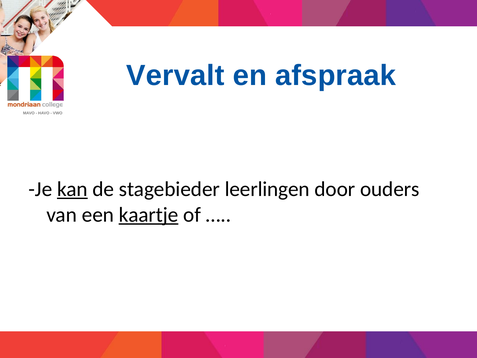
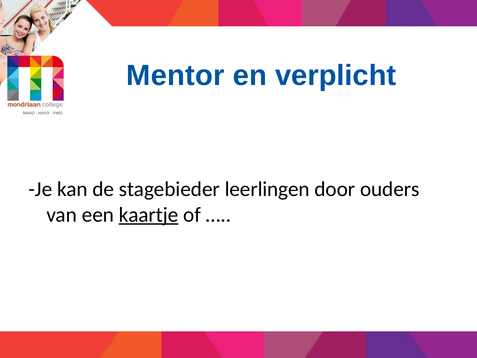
Vervalt: Vervalt -> Mentor (175, 76)
afspraak: afspraak -> verplicht (336, 76)
kan underline: present -> none (72, 189)
